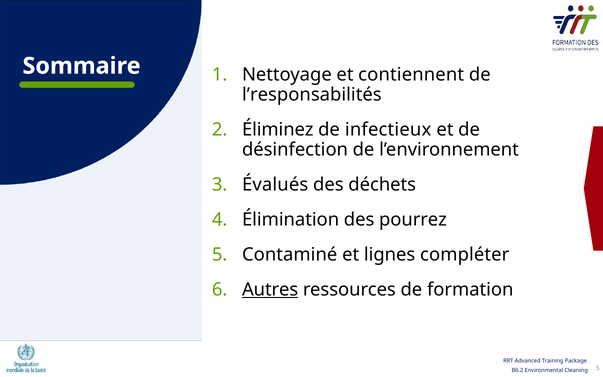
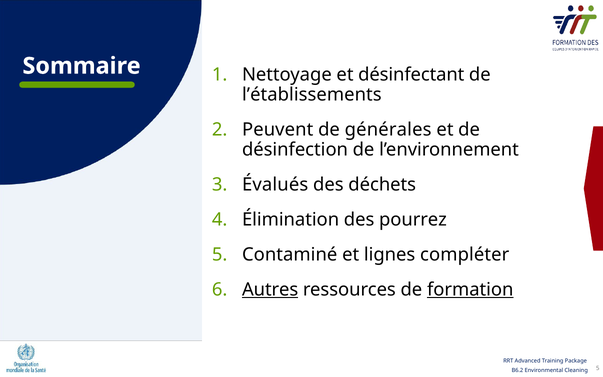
contiennent: contiennent -> désinfectant (411, 75)
l’responsabilités: l’responsabilités -> l’établissements (312, 95)
Éliminez: Éliminez -> Peuvent (278, 130)
infectieux: infectieux -> générales (388, 130)
formation underline: none -> present (470, 289)
